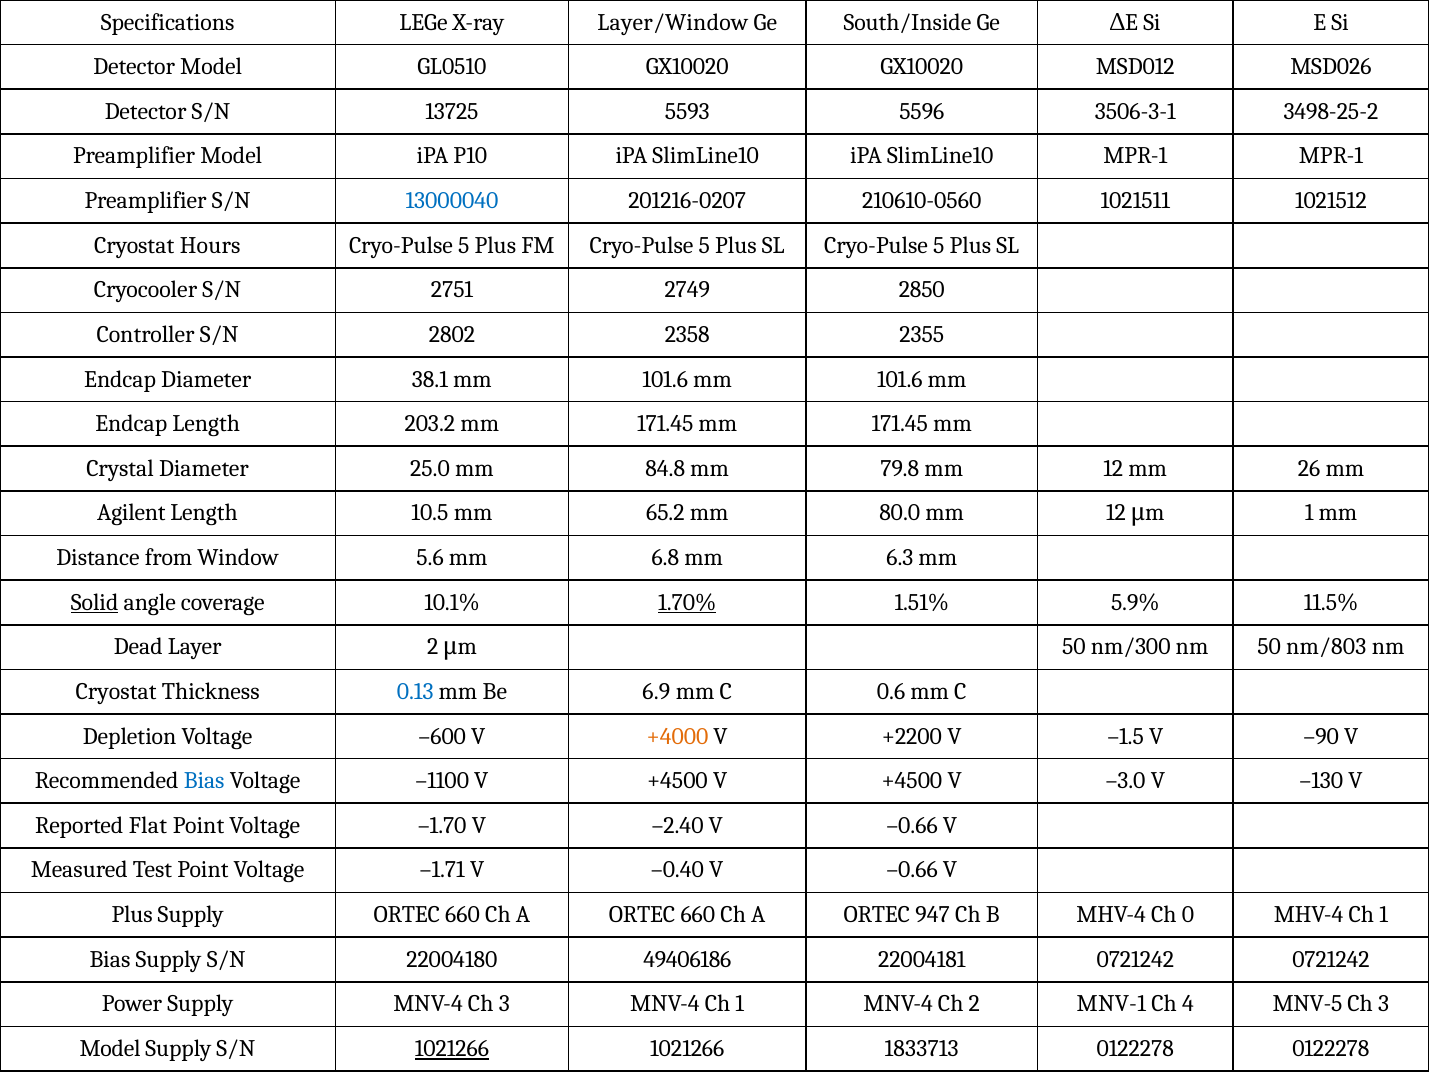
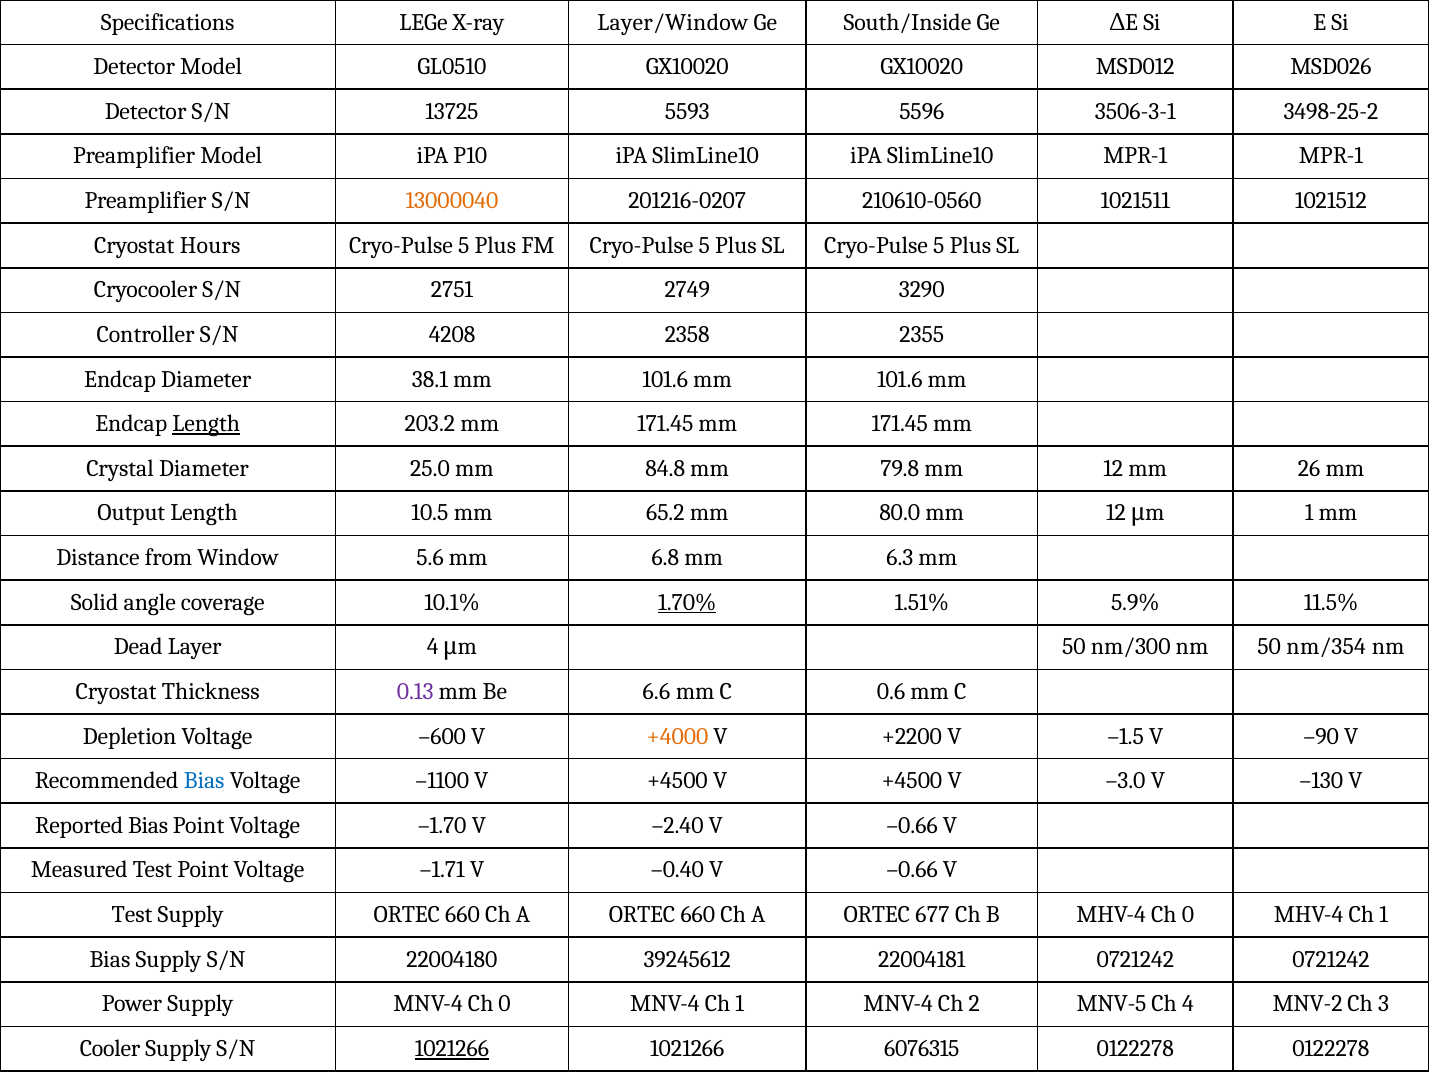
13000040 colour: blue -> orange (452, 201)
2850: 2850 -> 3290 (922, 290)
2802: 2802 -> 4208 (452, 334)
Length underline: none -> present (206, 424)
Agilent: Agilent -> Output (131, 513)
Solid underline: present -> none (95, 602)
Layer 2: 2 -> 4 (433, 647)
nm/803: nm/803 -> nm/354 (1326, 647)
0.13 colour: blue -> purple (415, 691)
6.9: 6.9 -> 6.6 (656, 691)
Reported Flat: Flat -> Bias (148, 825)
Plus: Plus -> Test (132, 914)
947: 947 -> 677 (933, 914)
49406186: 49406186 -> 39245612 (687, 959)
MNV-4 Ch 3: 3 -> 0 (505, 1004)
MNV-1: MNV-1 -> MNV-5 (1112, 1004)
MNV-5: MNV-5 -> MNV-2 (1308, 1004)
Model: Model -> Cooler (110, 1048)
1833713: 1833713 -> 6076315 (922, 1048)
